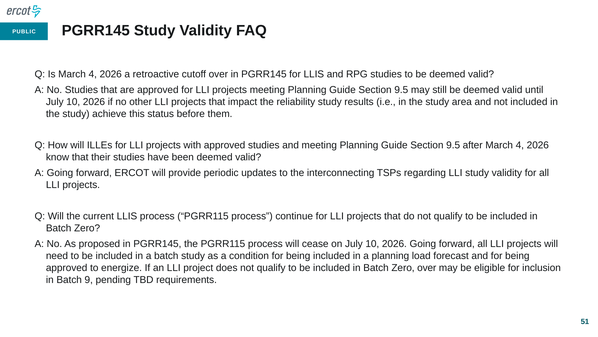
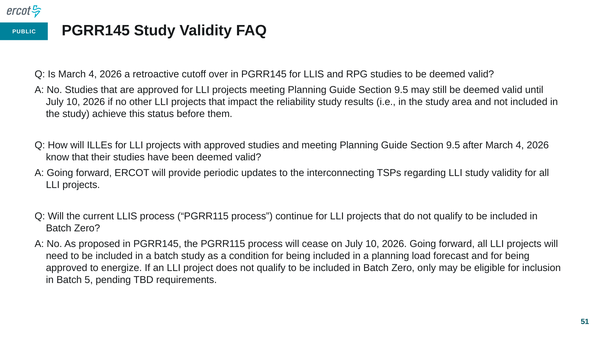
Zero over: over -> only (427, 267)
9: 9 -> 5 (89, 279)
